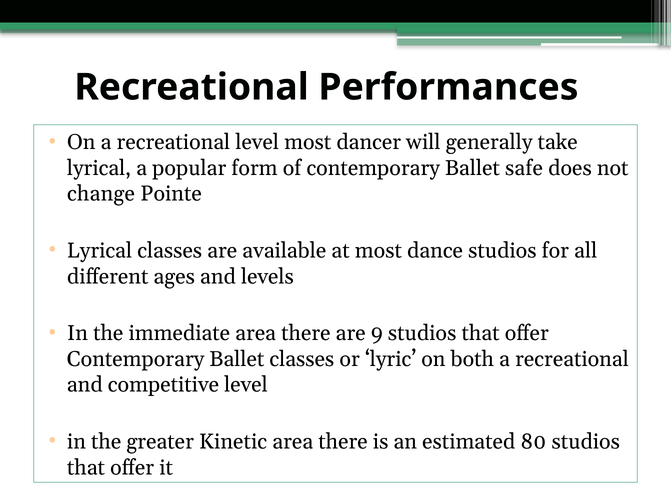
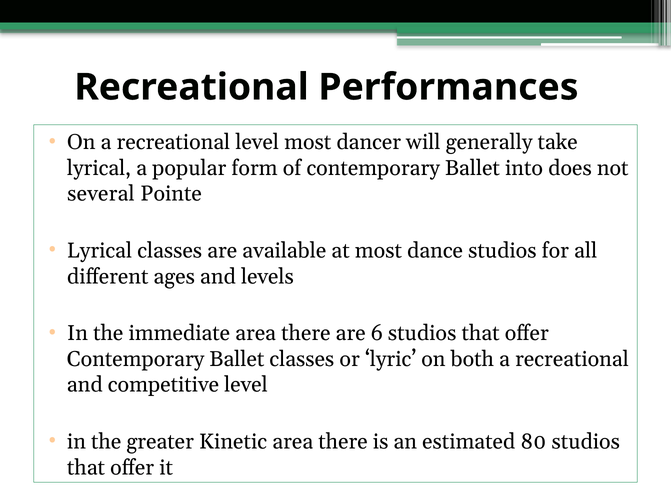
safe: safe -> into (524, 168)
change: change -> several (101, 194)
9: 9 -> 6 (377, 334)
